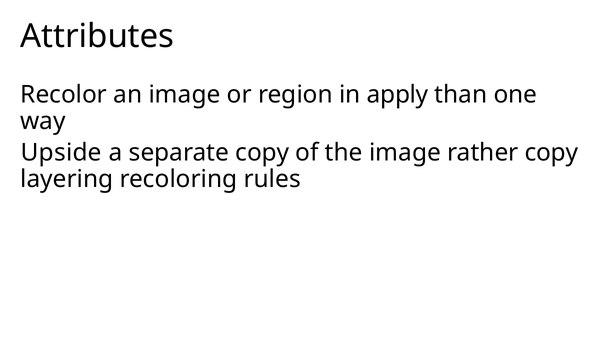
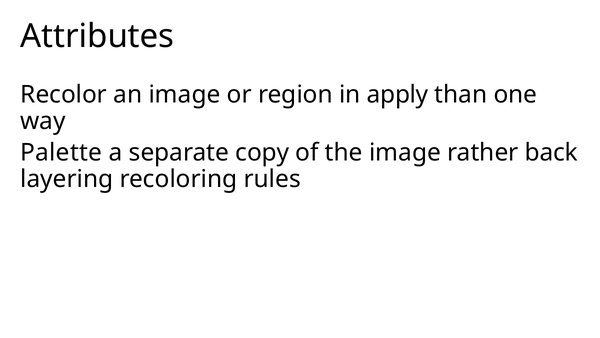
Upside: Upside -> Palette (61, 152)
rather copy: copy -> back (551, 152)
